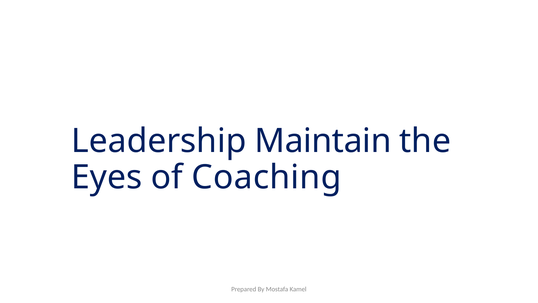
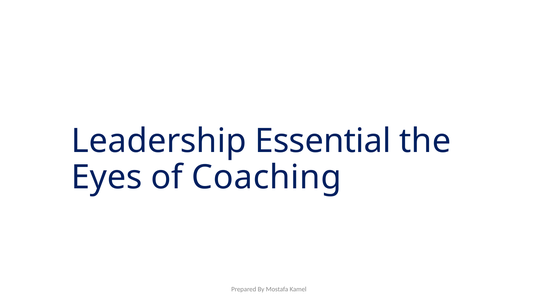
Maintain: Maintain -> Essential (323, 141)
